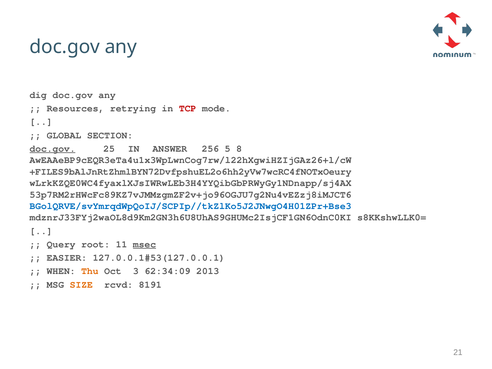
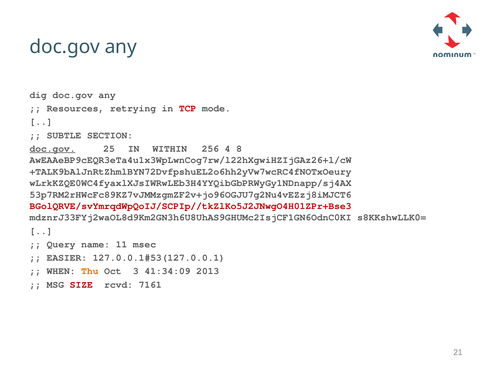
GLOBAL: GLOBAL -> SUBTLE (64, 135)
ANSWER: ANSWER -> WITHIN (170, 149)
5: 5 -> 4 (228, 149)
+FILES9bAlJnRtZhmlBYN72DvfpshuEL2o6hh2yVw7wcRC4fNOTxOeury: +FILES9bAlJnRtZhmlBYN72DvfpshuEL2o6hh2yVw7wcRC4fNOTxOeury -> +TALK9bAlJnRtZhmlBYN72DvfpshuEL2o6hh2yVw7wcRC4fNOTxOeury (190, 172)
BGolQRVE/svYmrqdWpQoIJ/SCPIp//tkZlKo5J2JNwgO4H01ZPr+Bse3 colour: blue -> red (190, 206)
root: root -> name (96, 244)
msec underline: present -> none (144, 244)
62:34:09: 62:34:09 -> 41:34:09 (168, 271)
SIZE colour: orange -> red (81, 285)
8191: 8191 -> 7161 (150, 285)
